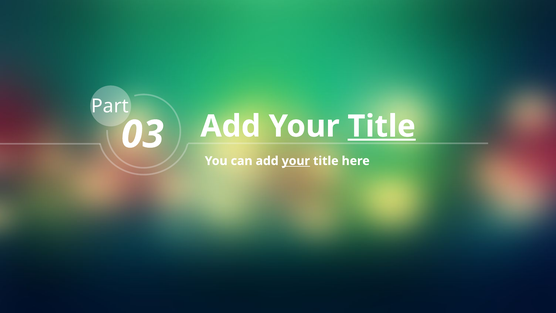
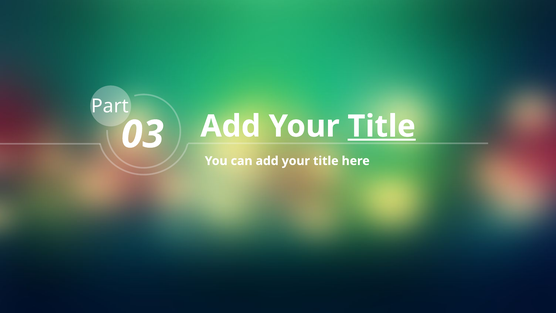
your underline: present -> none (296, 161)
